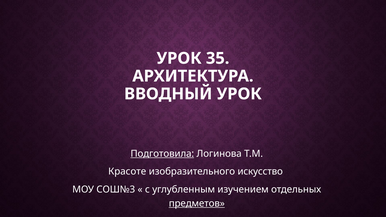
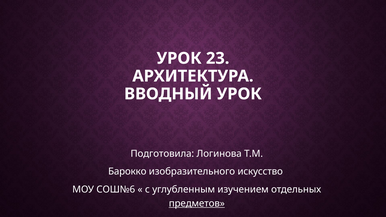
35: 35 -> 23 (218, 58)
Подготовила underline: present -> none (162, 154)
Красоте: Красоте -> Барокко (127, 172)
СОШ№3: СОШ№3 -> СОШ№6 (116, 190)
